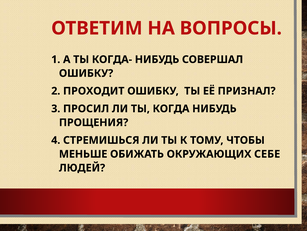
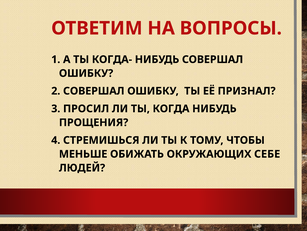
2 ПРОХОДИТ: ПРОХОДИТ -> СОВЕРШАЛ (94, 91)
